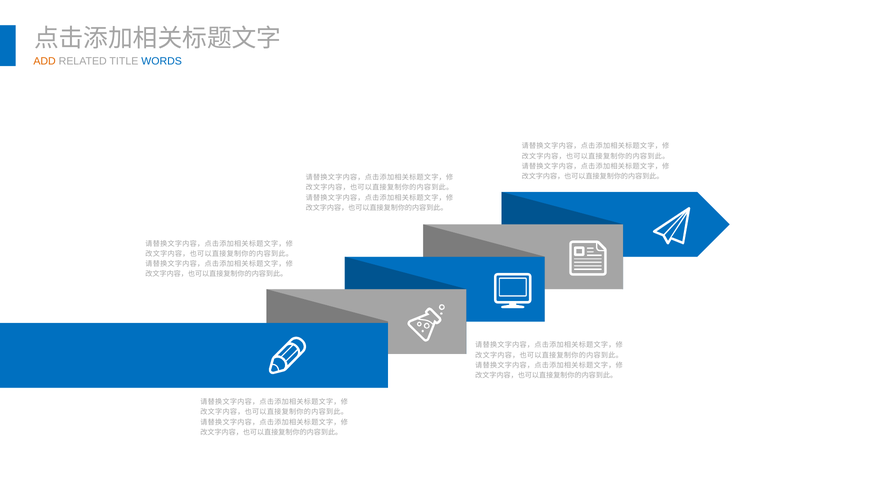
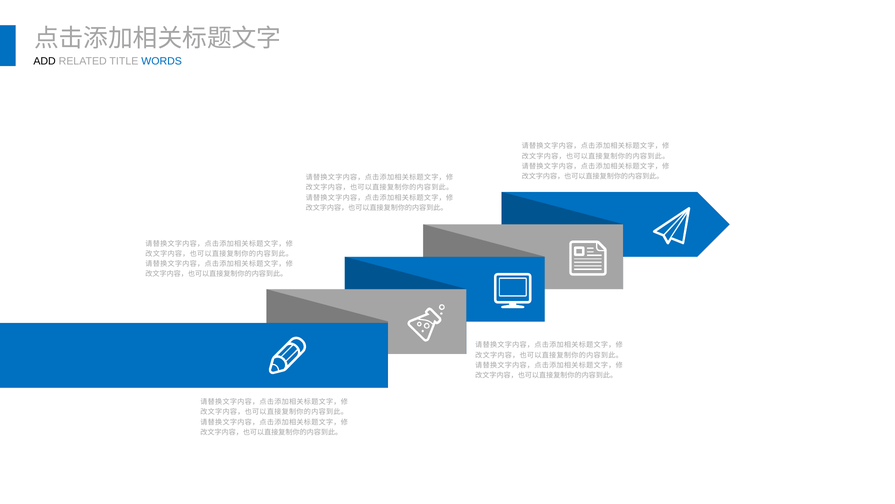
ADD colour: orange -> black (45, 61)
